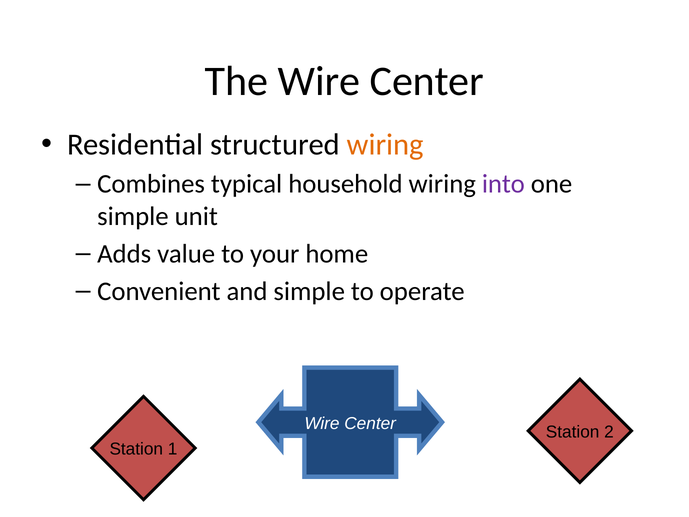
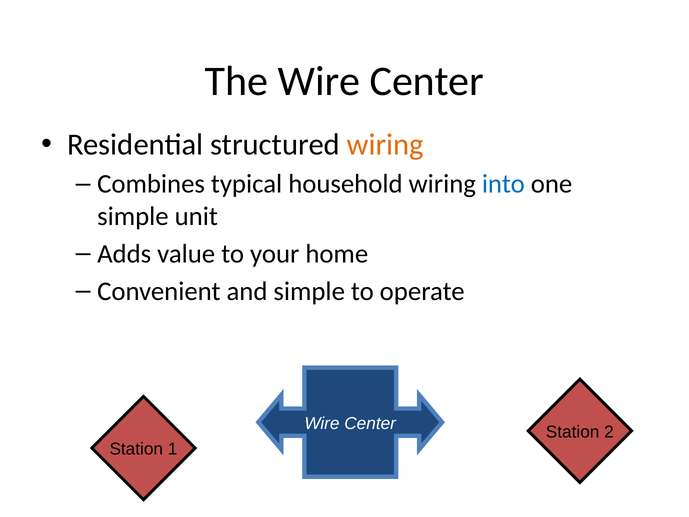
into colour: purple -> blue (503, 184)
